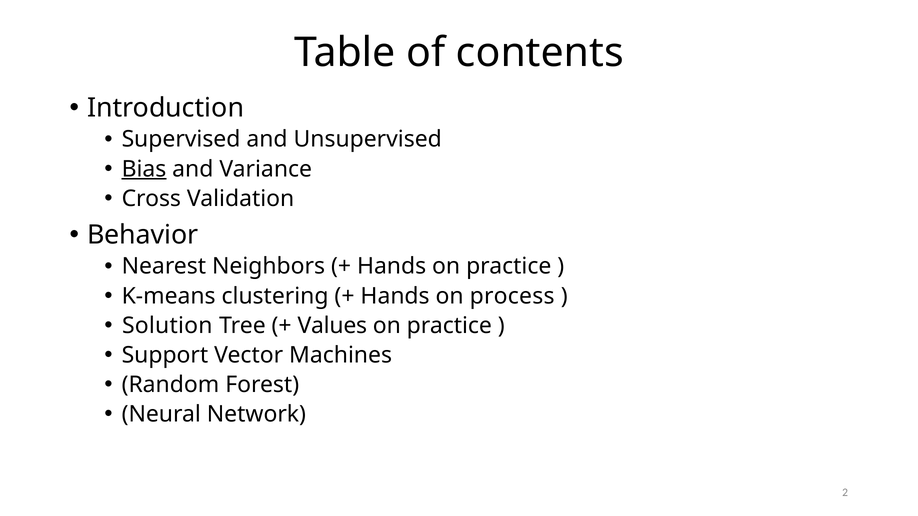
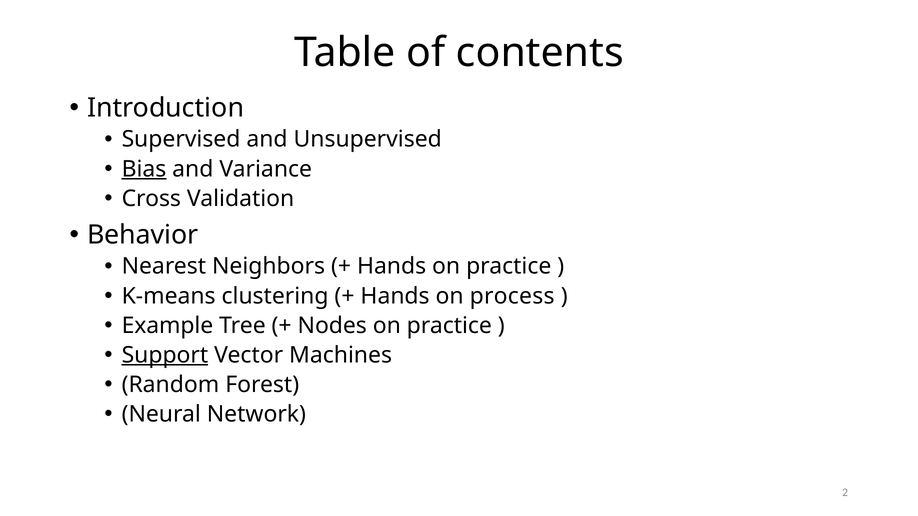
Solution: Solution -> Example (167, 326)
Values: Values -> Nodes (332, 326)
Support underline: none -> present (165, 355)
